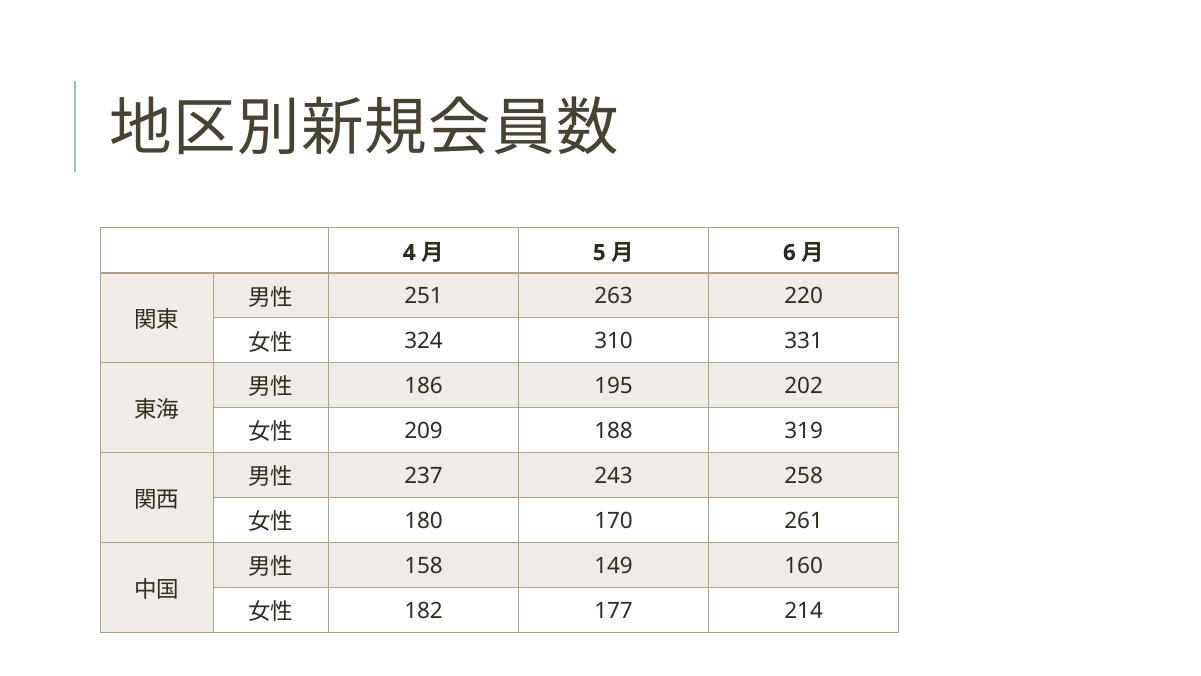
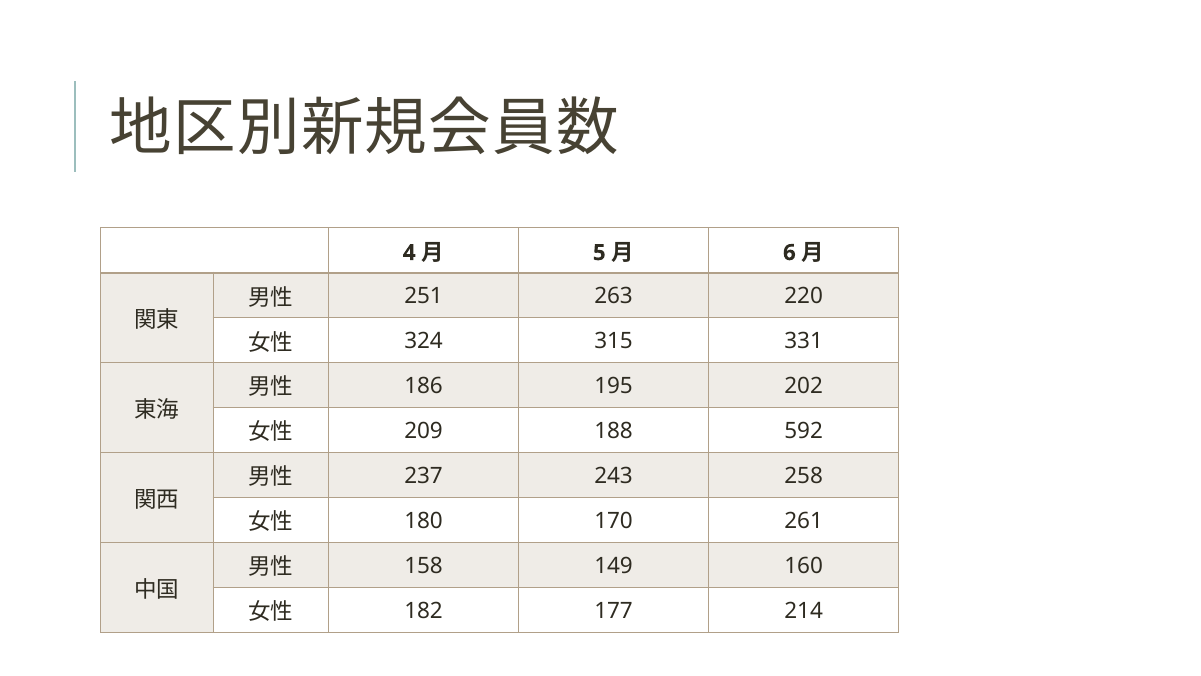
310: 310 -> 315 (614, 341)
319: 319 -> 592 (804, 431)
